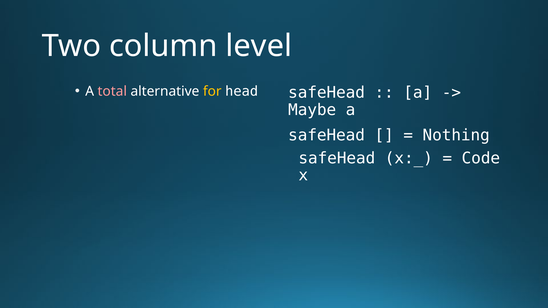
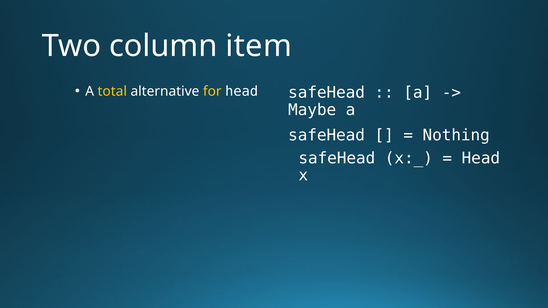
level: level -> item (259, 46)
total colour: pink -> yellow (112, 91)
Code: Code -> Head (481, 158)
